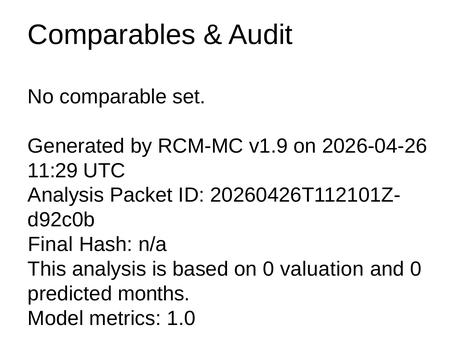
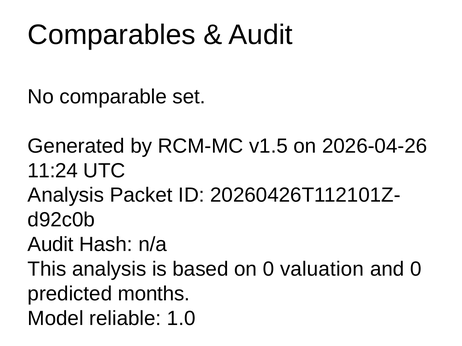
v1.9: v1.9 -> v1.5 (268, 146)
11:29: 11:29 -> 11:24 (53, 171)
Final: Final -> Audit (51, 245)
metrics: metrics -> reliable (125, 319)
